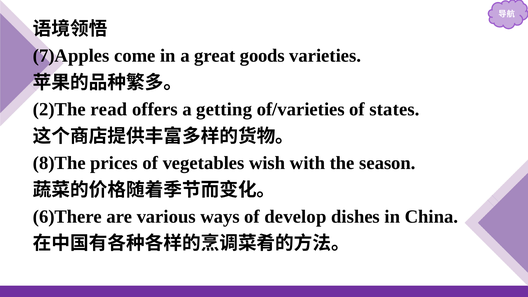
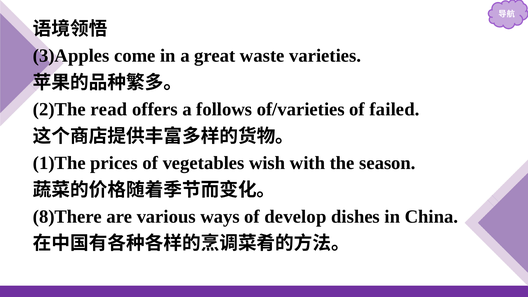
7)Apples: 7)Apples -> 3)Apples (71, 56)
goods: goods -> waste (262, 56)
getting: getting -> follows (224, 109)
states: states -> failed (395, 109)
8)The: 8)The -> 1)The (59, 163)
6)There: 6)There -> 8)There (67, 217)
